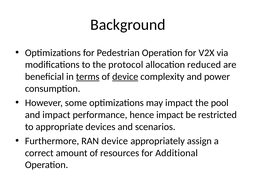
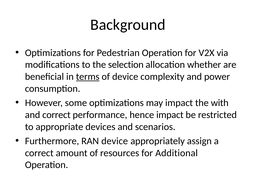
protocol: protocol -> selection (126, 65)
reduced: reduced -> whether (204, 65)
device underline: present -> none (125, 77)
pool: pool -> with (220, 103)
and impact: impact -> correct (56, 115)
